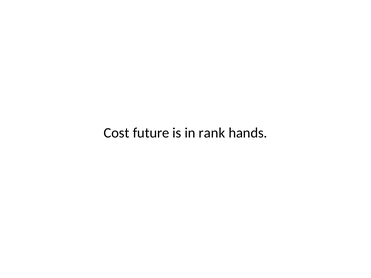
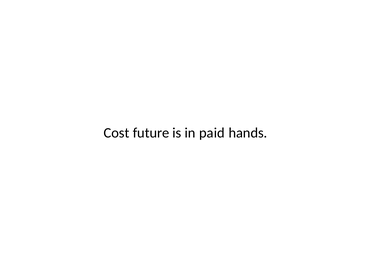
rank: rank -> paid (212, 133)
